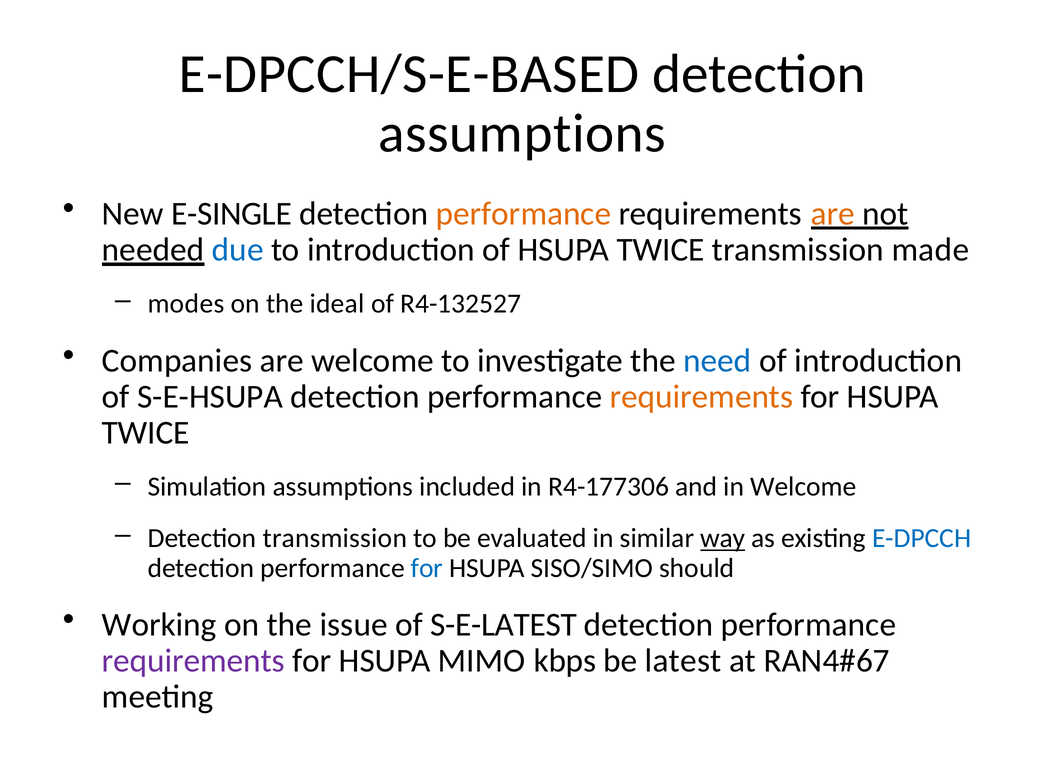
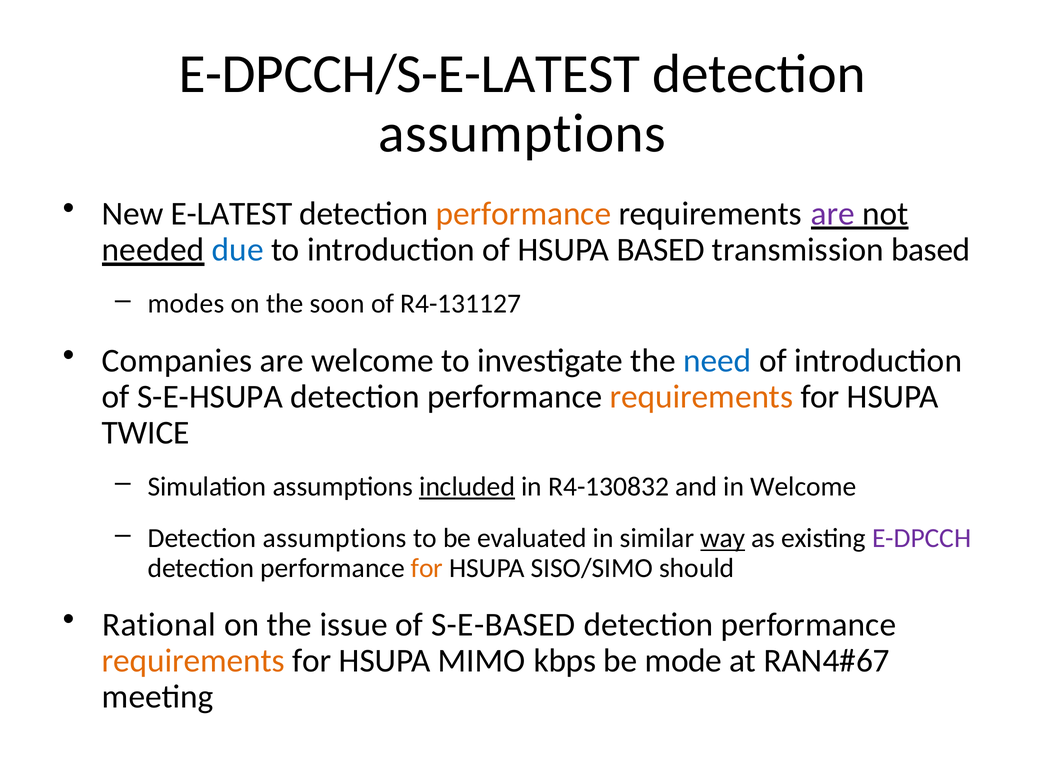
E-DPCCH/S-E-BASED: E-DPCCH/S-E-BASED -> E-DPCCH/S-E-LATEST (409, 74)
E-SINGLE: E-SINGLE -> E-LATEST (232, 214)
are colour: orange -> purple (833, 214)
of HSUPA TWICE: TWICE -> BASED (661, 250)
transmission made: made -> based (931, 250)
ideal: ideal -> soon (337, 304)
R4-132527: R4-132527 -> R4-131127 (461, 304)
included underline: none -> present (467, 487)
R4-177306: R4-177306 -> R4-130832 (609, 487)
transmission: transmission -> assumptions (335, 538)
E-DPCCH colour: blue -> purple (922, 538)
for colour: blue -> orange (427, 568)
Working: Working -> Rational (159, 625)
S-E-LATEST: S-E-LATEST -> S-E-BASED (503, 625)
requirements colour: purple -> orange (193, 661)
latest: latest -> mode (683, 661)
